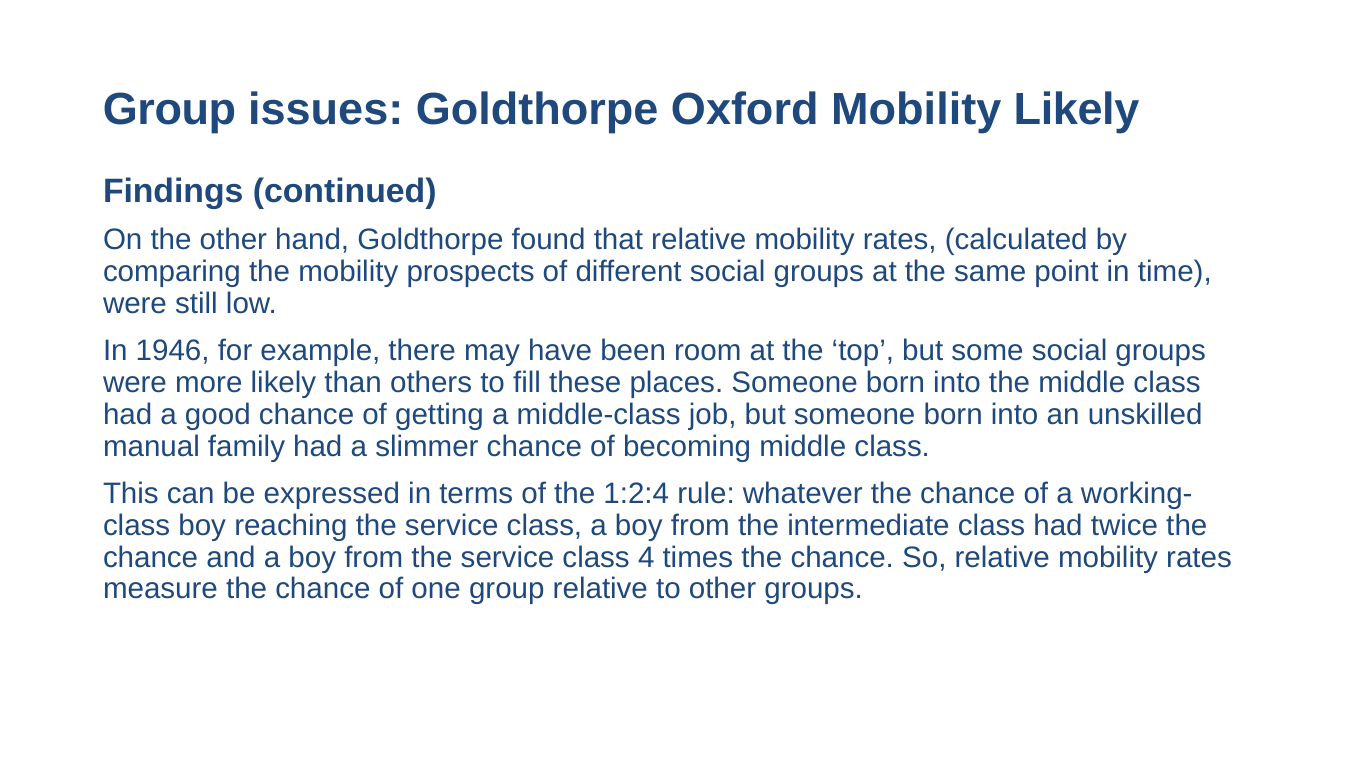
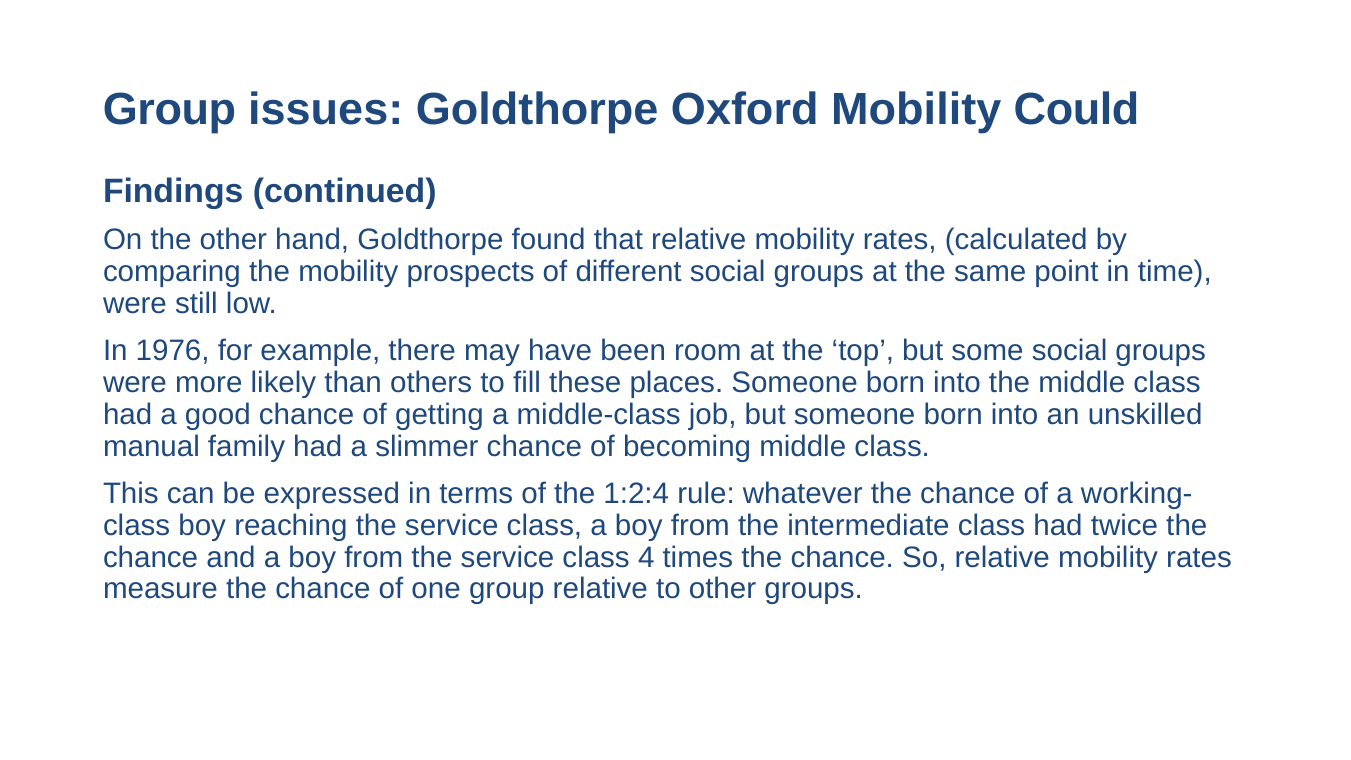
Mobility Likely: Likely -> Could (1077, 109)
1946: 1946 -> 1976 (173, 351)
